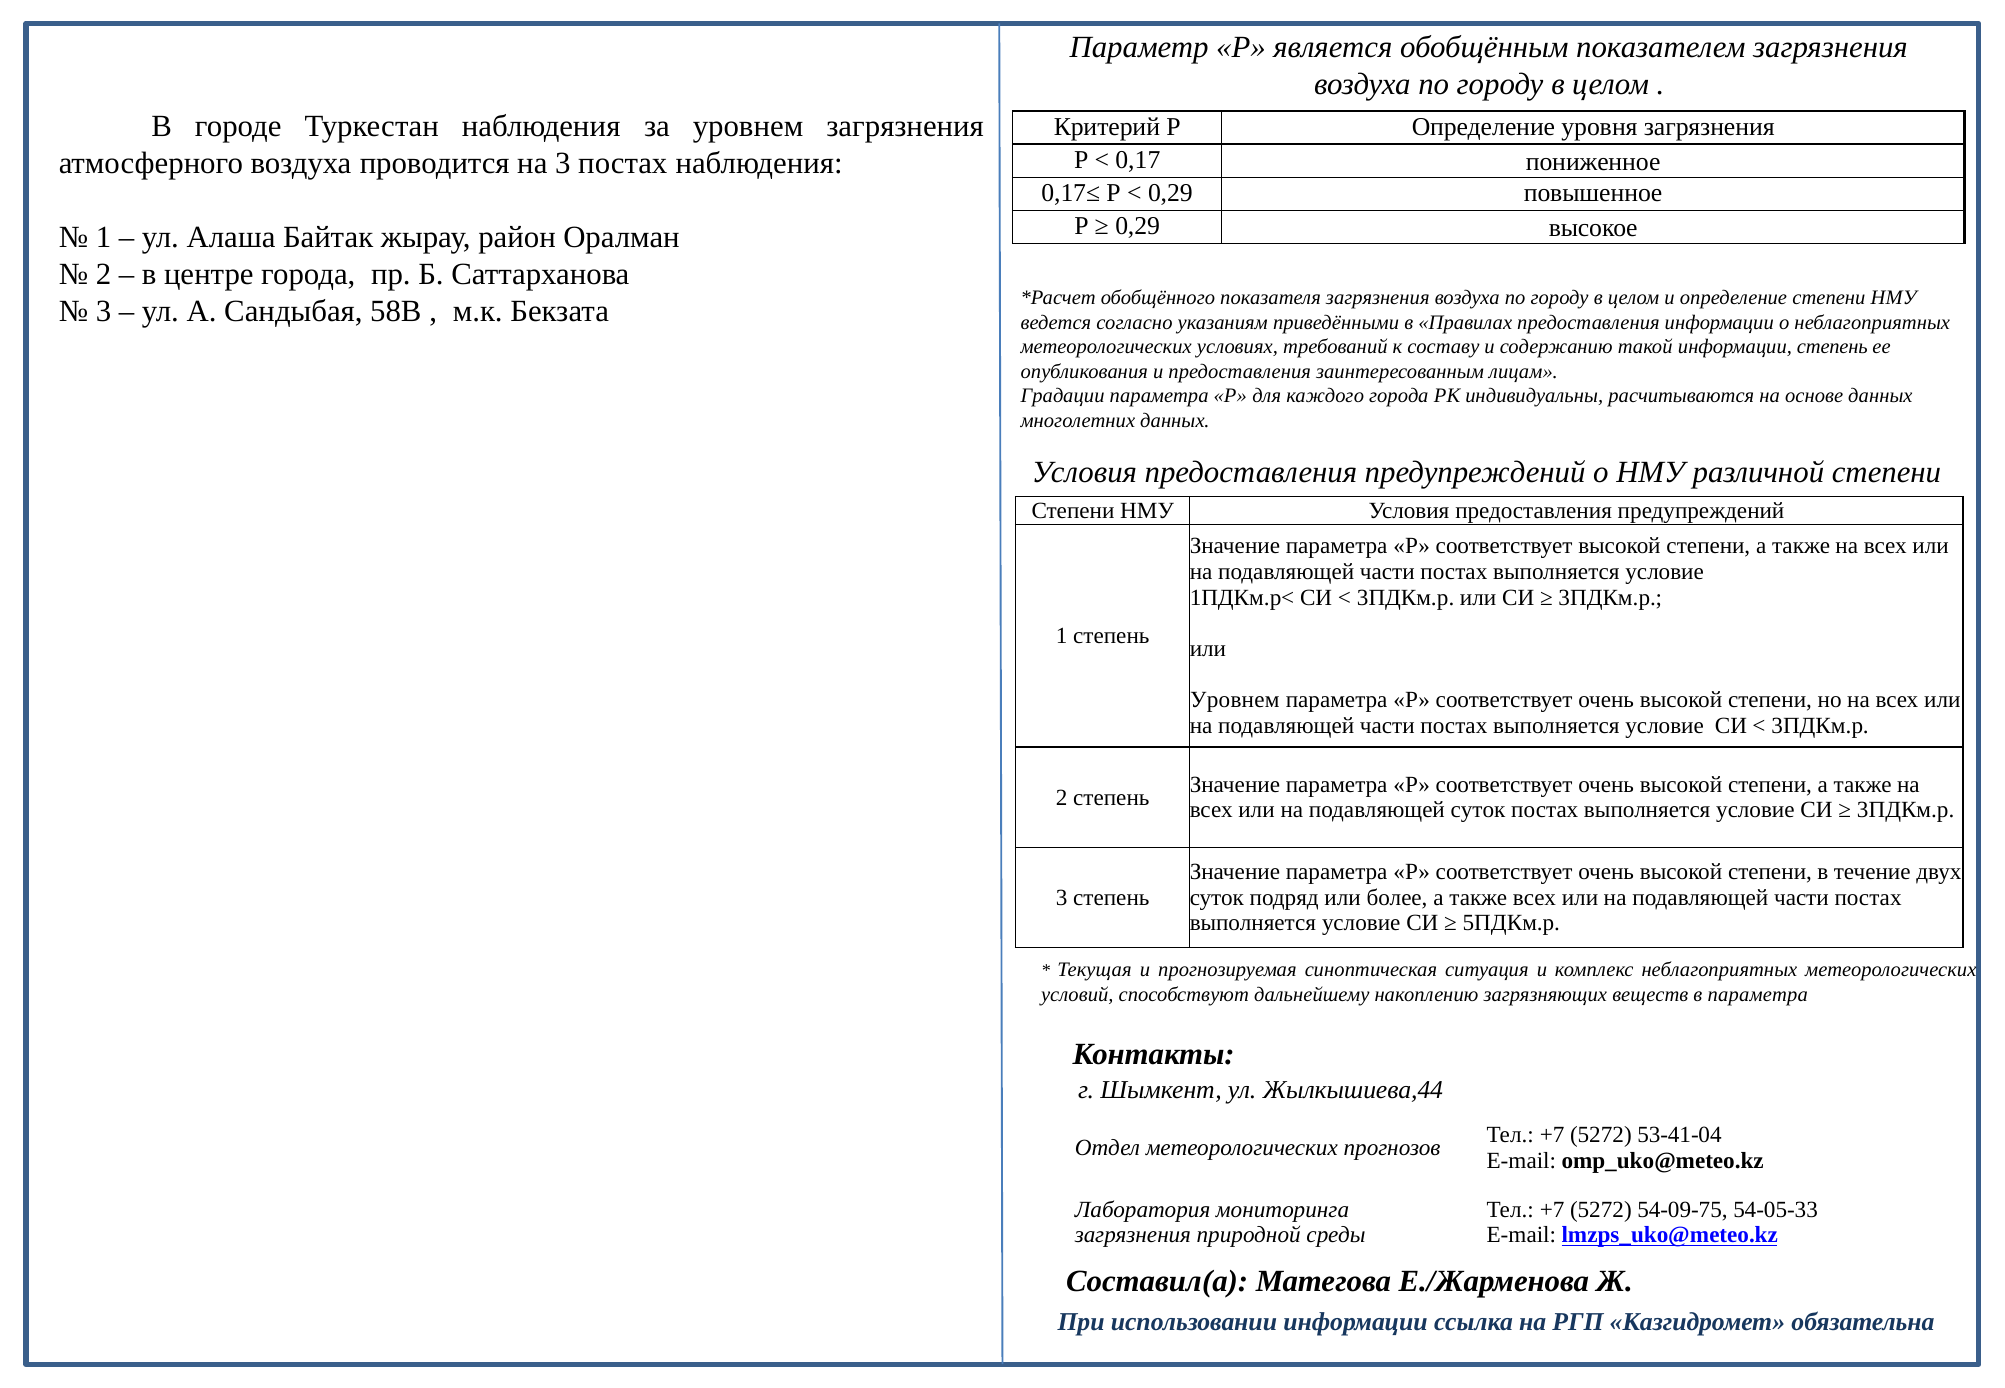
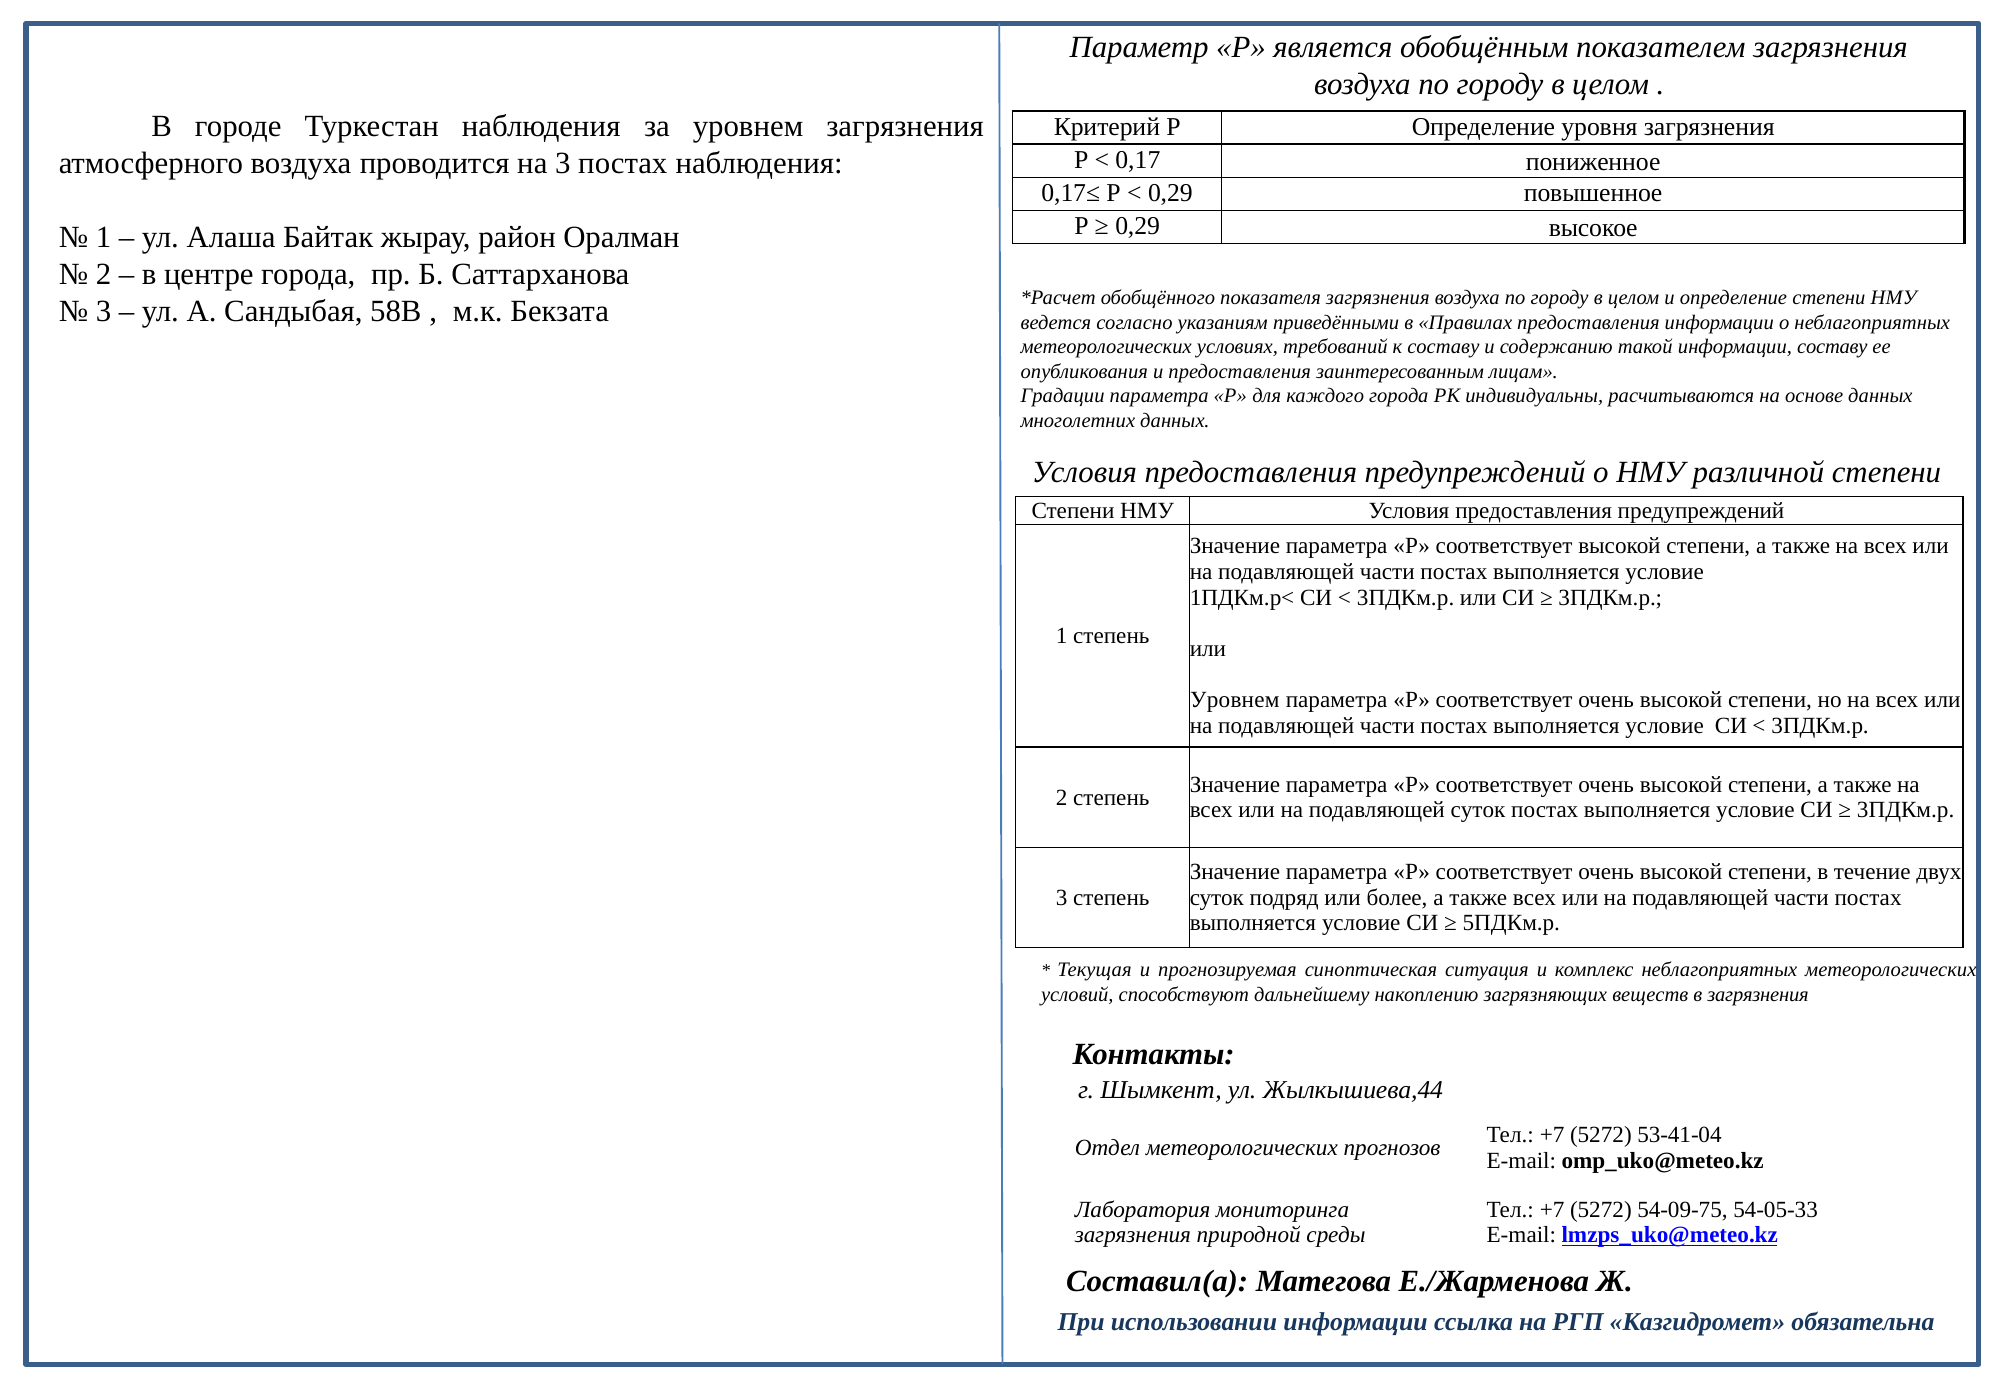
информации степень: степень -> составу (1832, 347)
в параметра: параметра -> загрязнения (1758, 994)
